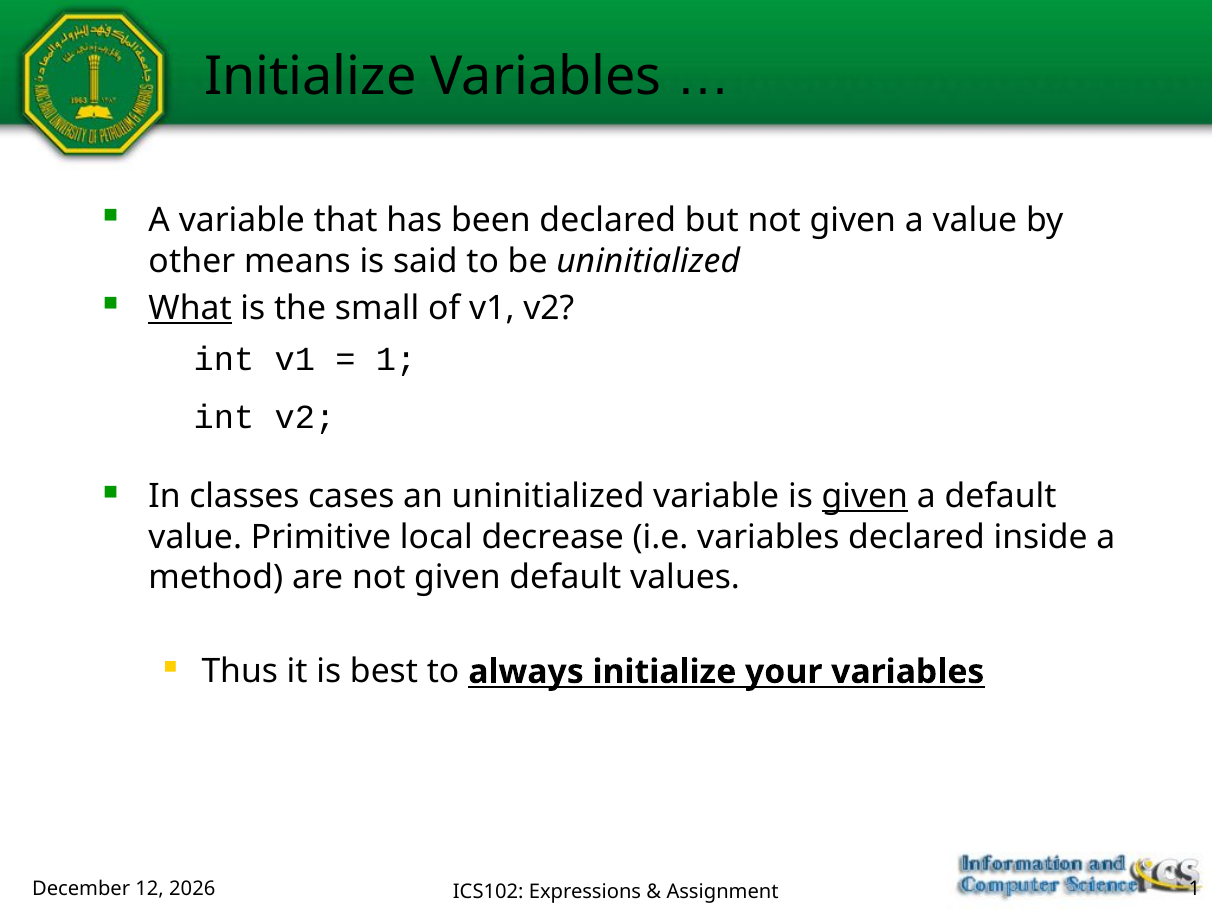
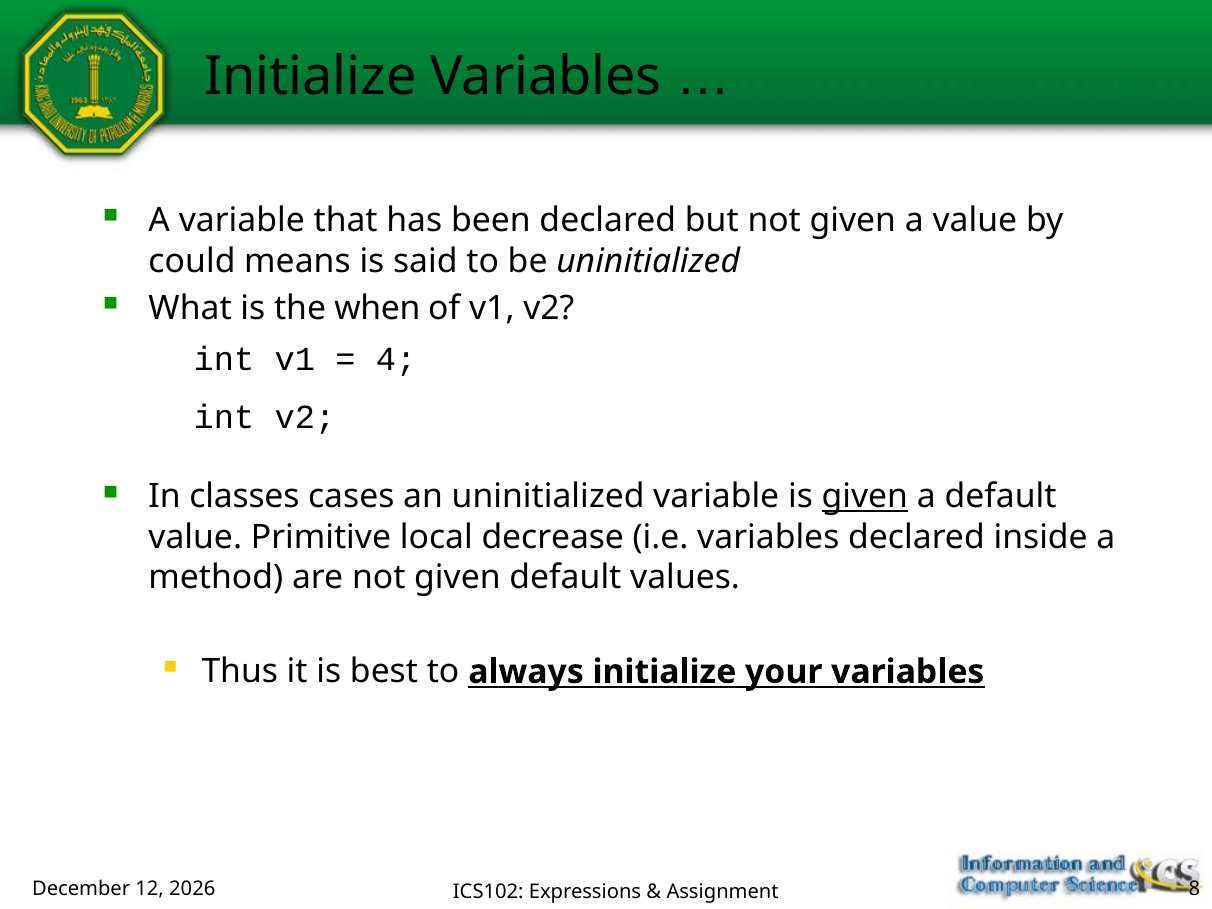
other: other -> could (192, 261)
What underline: present -> none (190, 308)
small: small -> when (377, 308)
1: 1 -> 4 (396, 360)
Assignment 1: 1 -> 8 (1194, 889)
